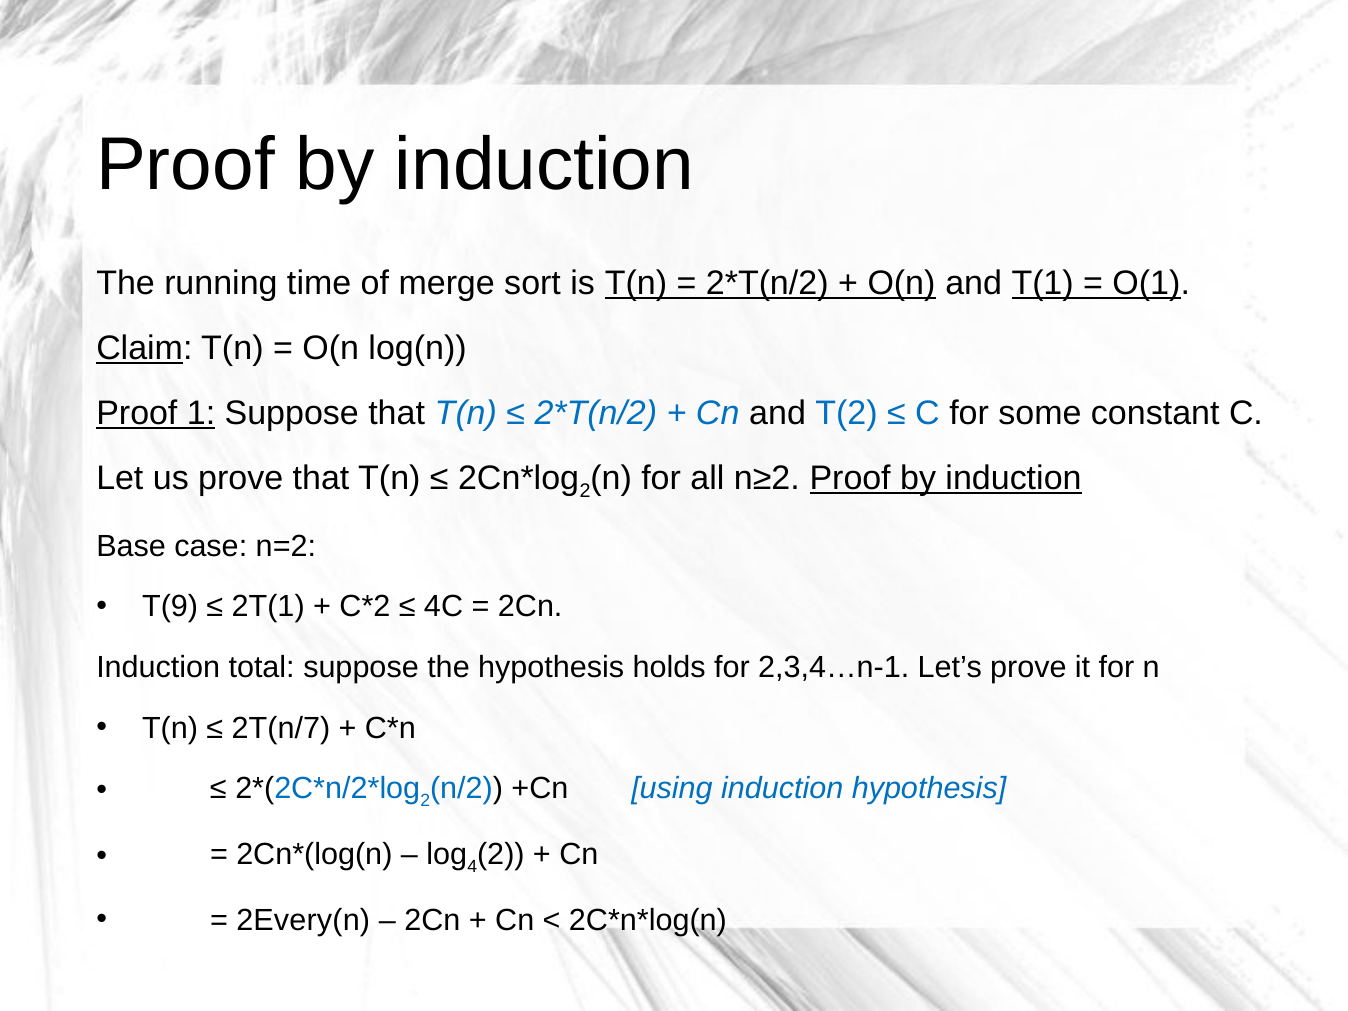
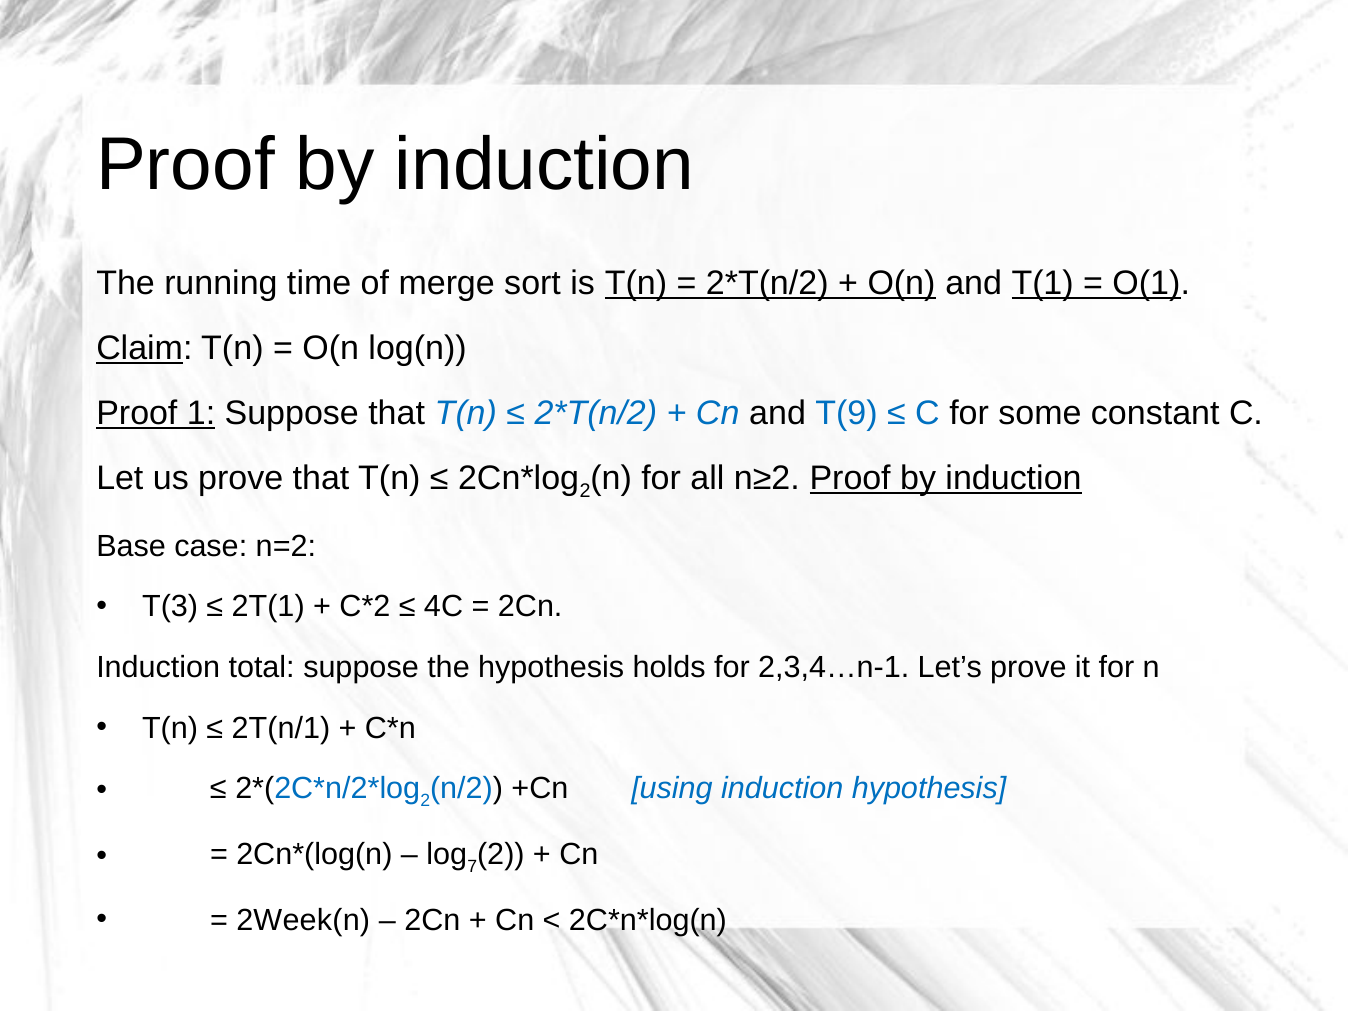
T(2: T(2 -> T(9 (847, 413)
T(9: T(9 -> T(3 (170, 607)
2T(n/7: 2T(n/7 -> 2T(n/1 (281, 728)
4: 4 -> 7 (472, 866)
2Every(n: 2Every(n -> 2Week(n (303, 920)
